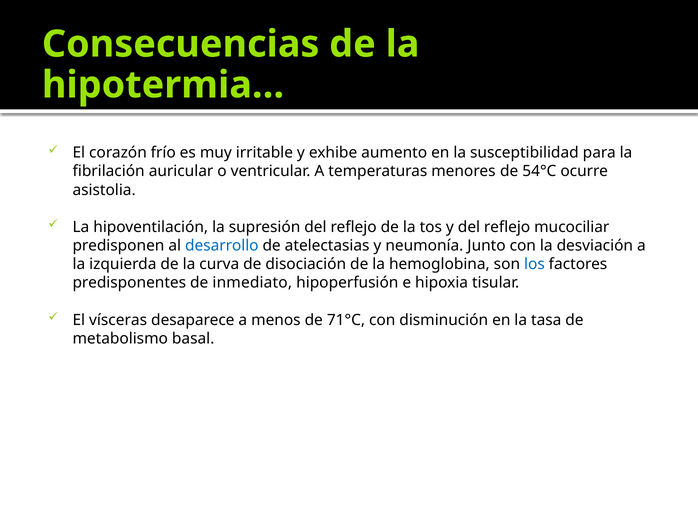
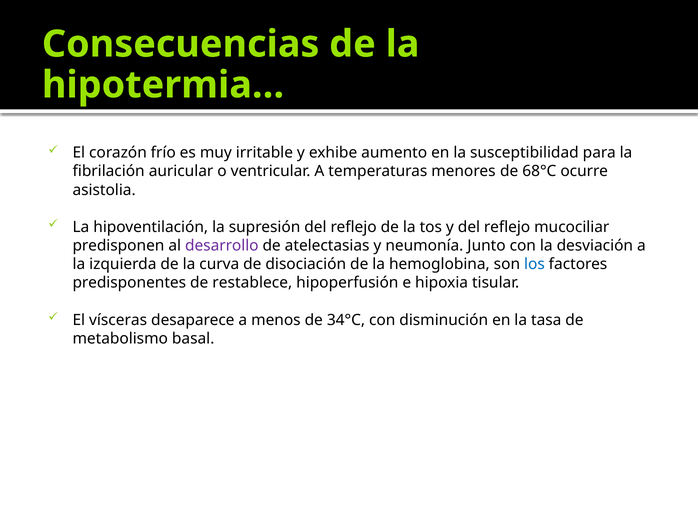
54°C: 54°C -> 68°C (539, 171)
desarrollo colour: blue -> purple (222, 246)
inmediato: inmediato -> restablece (252, 283)
71°C: 71°C -> 34°C (346, 320)
